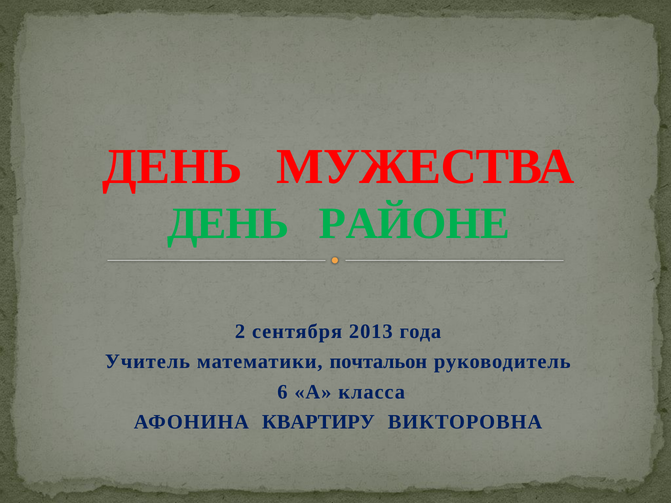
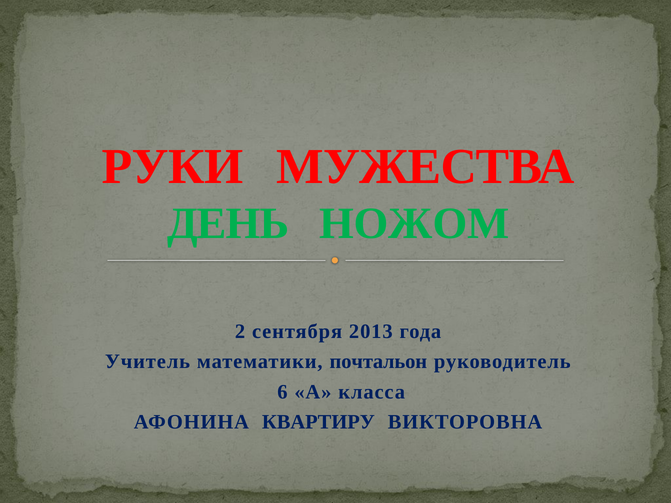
ДЕНЬ: ДЕНЬ -> РУКИ (173, 167)
РАЙОНЕ: РАЙОНЕ -> НОЖОМ (414, 224)
